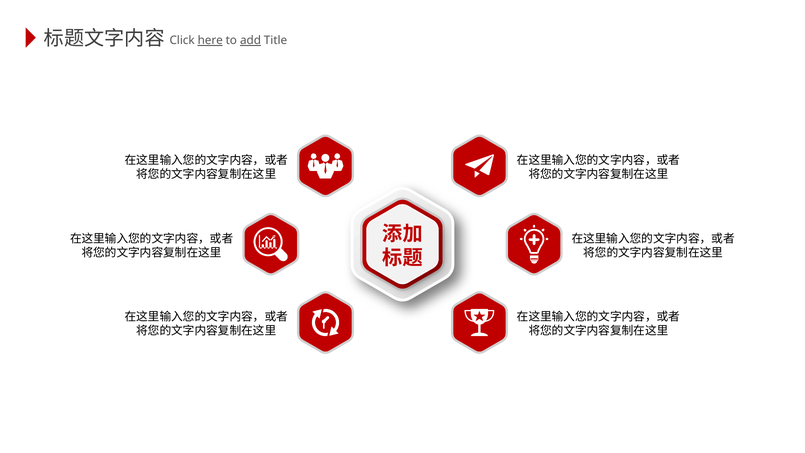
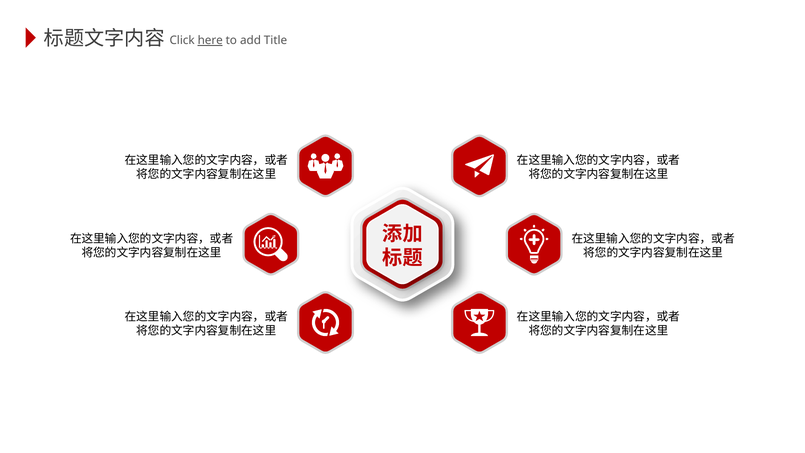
add underline: present -> none (251, 40)
